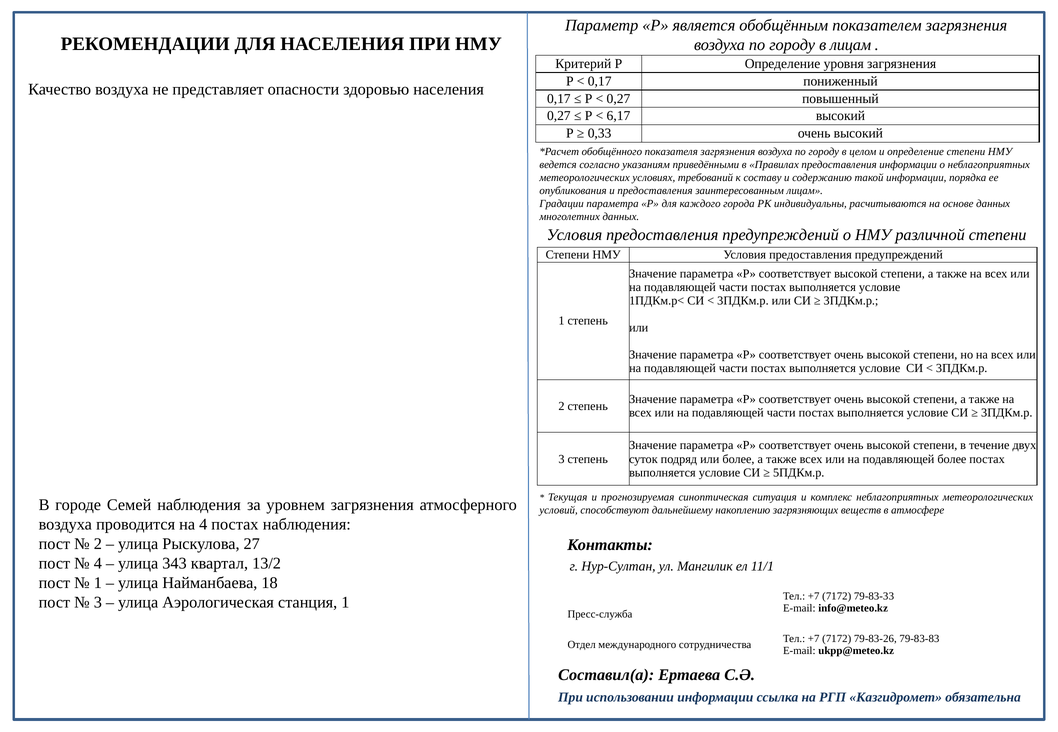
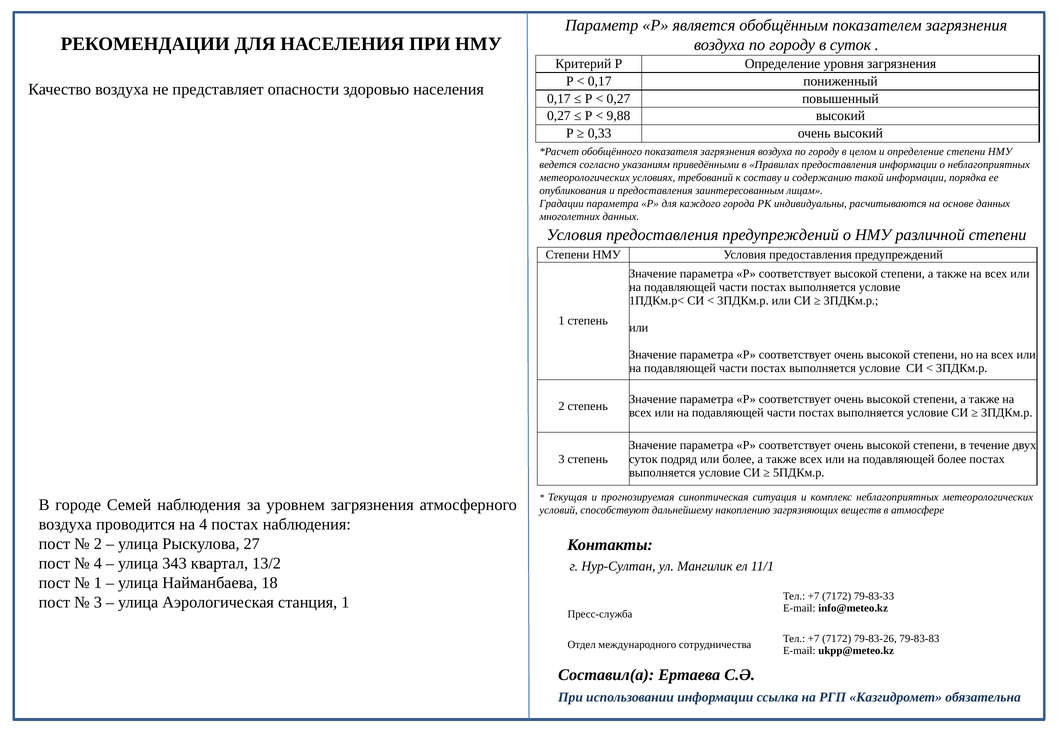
в лицам: лицам -> суток (851, 45)
6,17: 6,17 -> 9,88 (618, 116)
